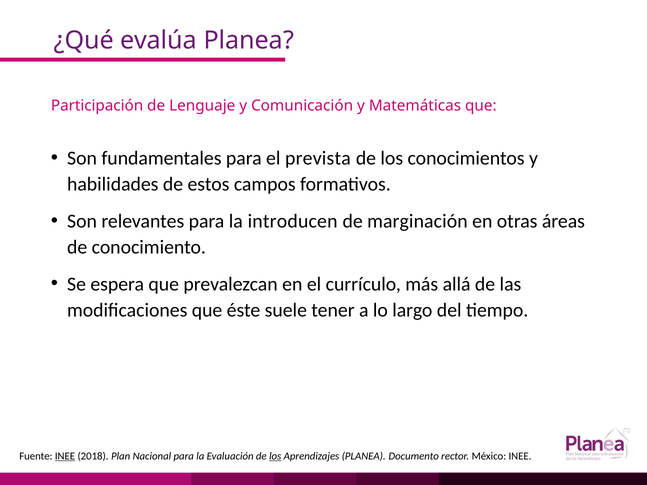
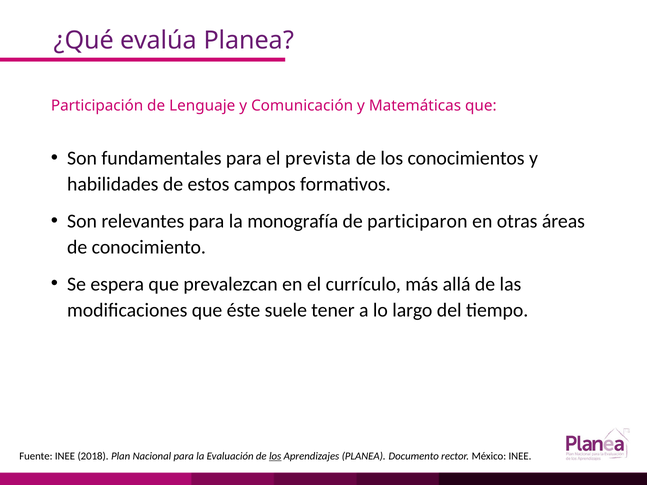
introducen: introducen -> monografía (293, 221)
marginación: marginación -> participaron (417, 221)
INEE underline: present -> none (65, 456)
